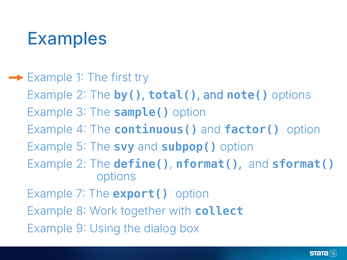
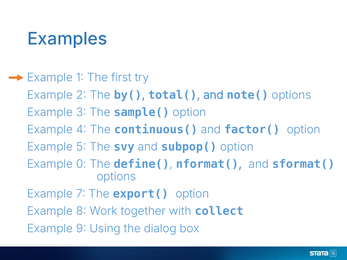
2: 2 -> 0 (81, 164)
